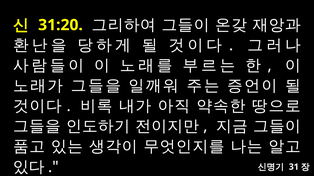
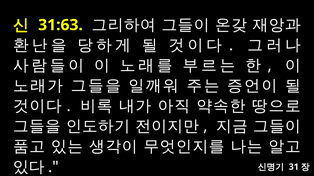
31:20: 31:20 -> 31:63 (61, 25)
